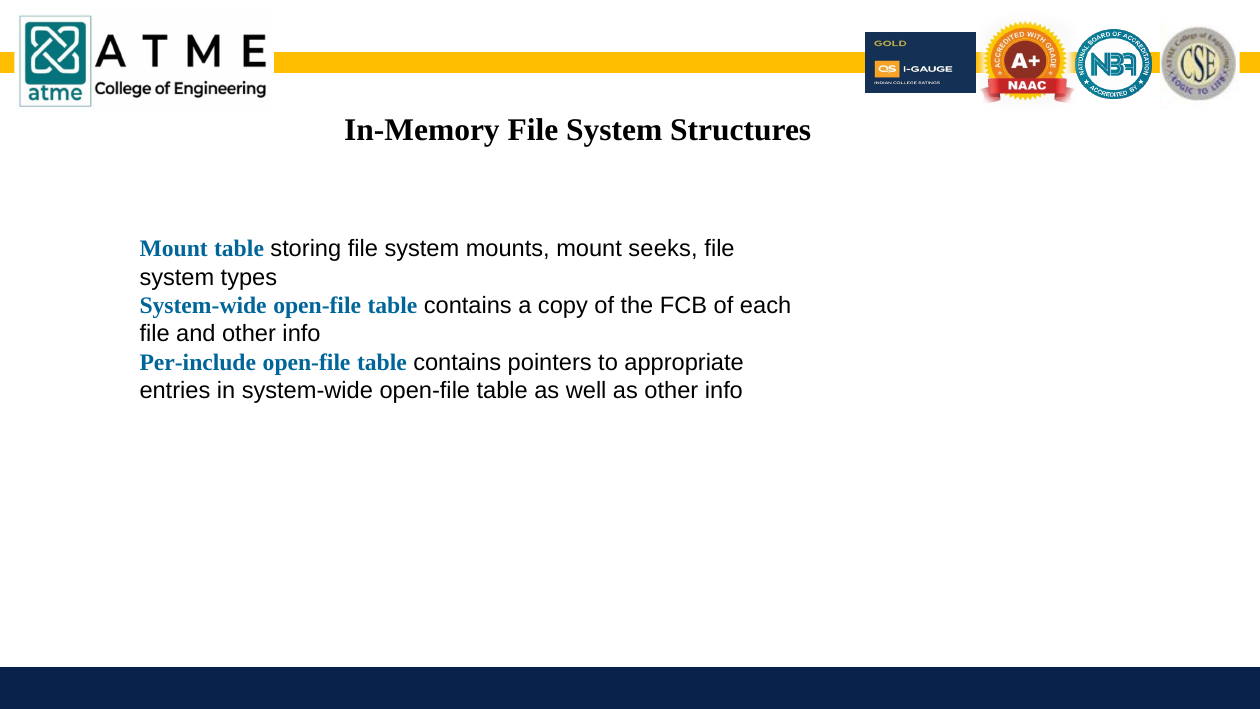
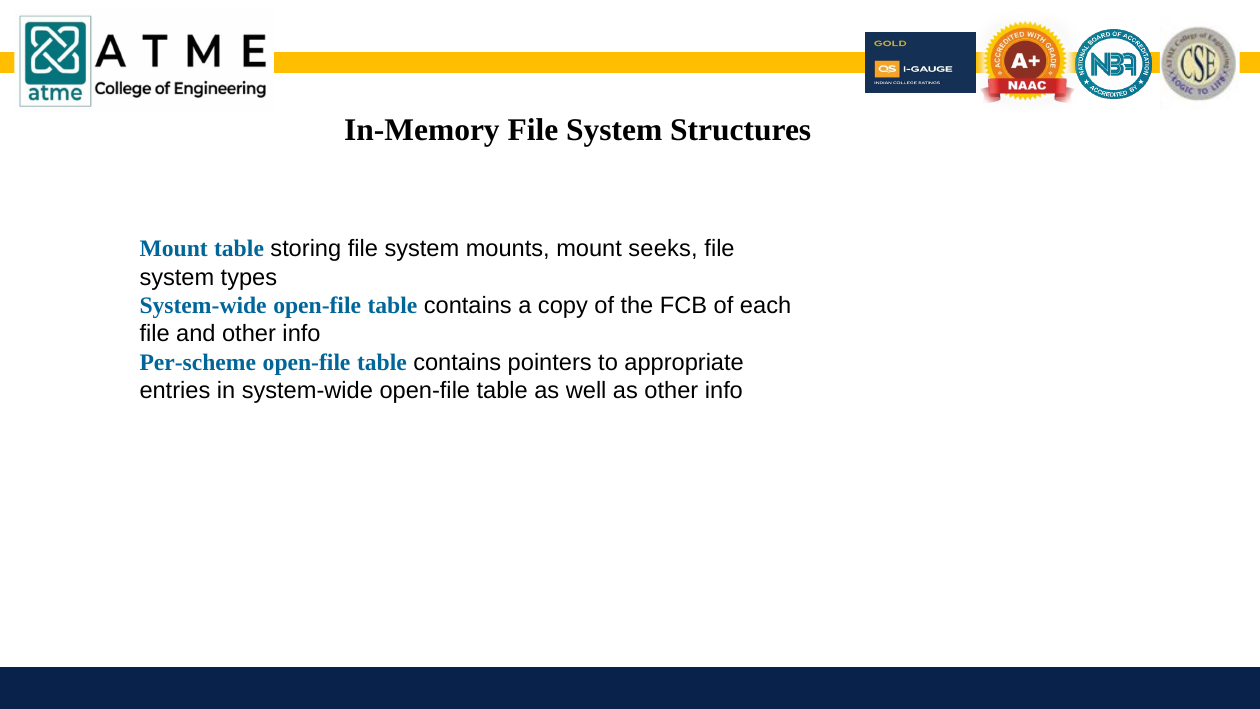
Per-include: Per-include -> Per-scheme (198, 362)
